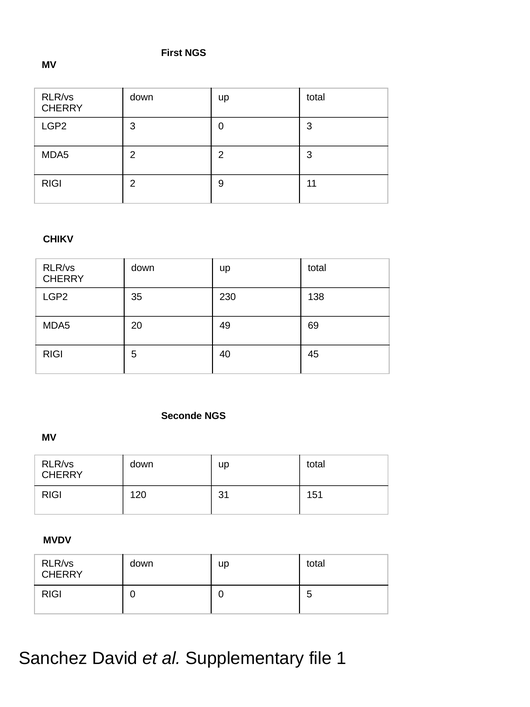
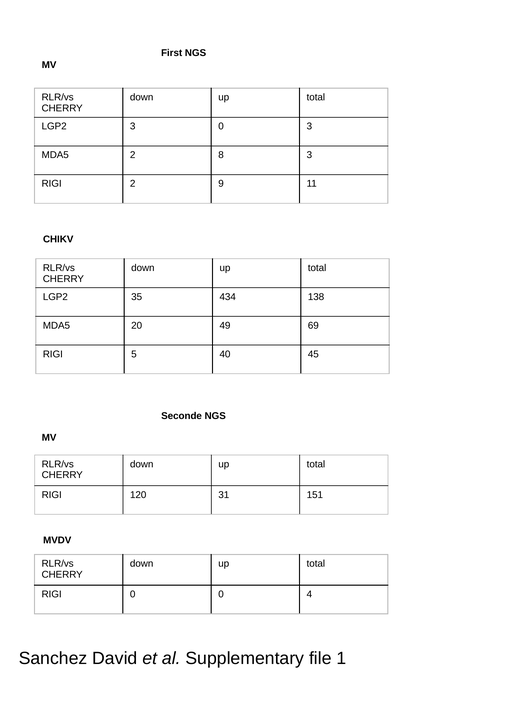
2 2: 2 -> 8 (221, 155)
230: 230 -> 434 (228, 297)
0 5: 5 -> 4 (309, 594)
